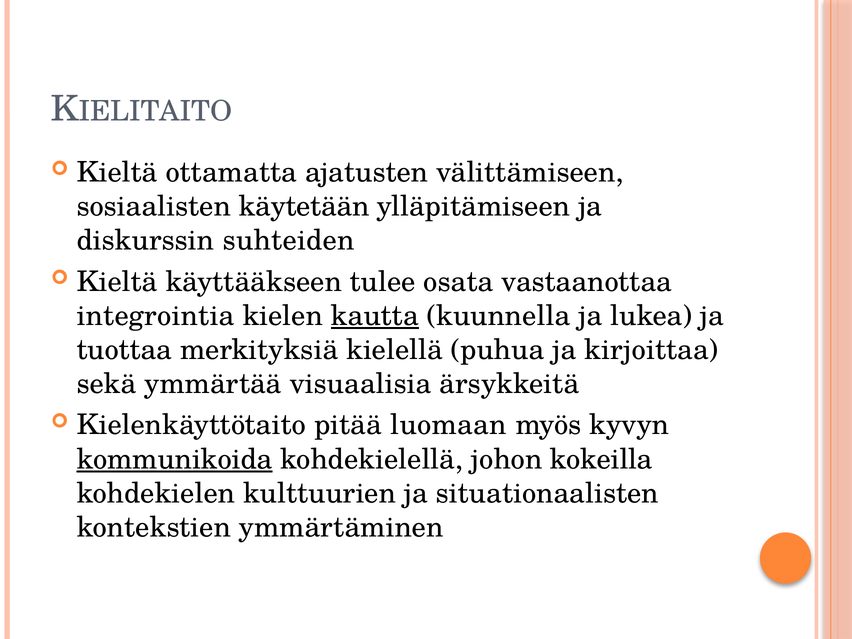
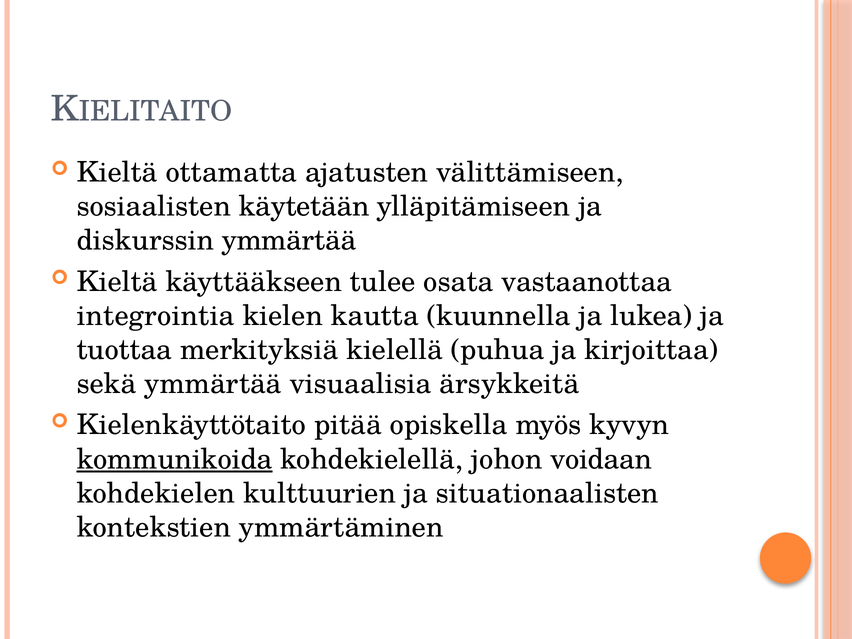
diskurssin suhteiden: suhteiden -> ymmärtää (289, 240)
kautta underline: present -> none (375, 316)
luomaan: luomaan -> opiskella (449, 425)
kokeilla: kokeilla -> voidaan (601, 459)
